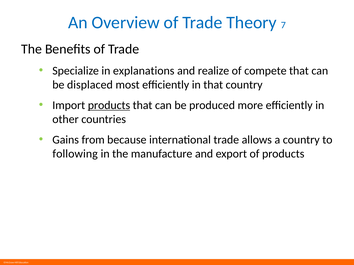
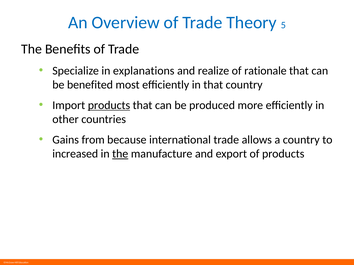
7: 7 -> 5 (283, 25)
compete: compete -> rationale (265, 71)
displaced: displaced -> benefited (90, 85)
following: following -> increased (75, 154)
the underline: none -> present (120, 154)
